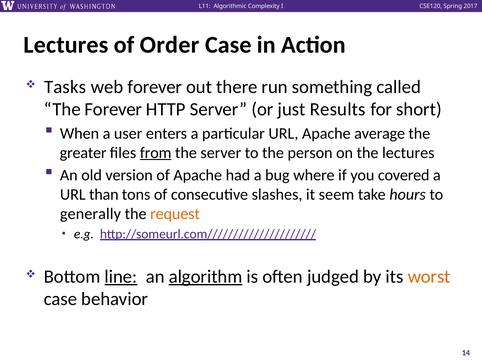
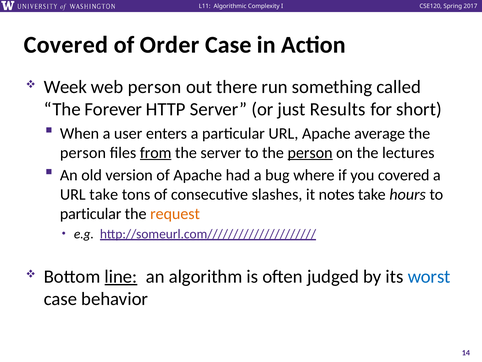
Lectures: Lectures -> Covered (66, 45)
Tasks: Tasks -> Week (65, 87)
web forever: forever -> person (155, 87)
greater: greater -> person (83, 152)
person underline: none -> present (310, 152)
URL than: than -> take (104, 194)
seem: seem -> notes (337, 194)
generally: generally -> particular (91, 214)
algorithm underline: present -> none (206, 276)
worst colour: orange -> blue (429, 276)
